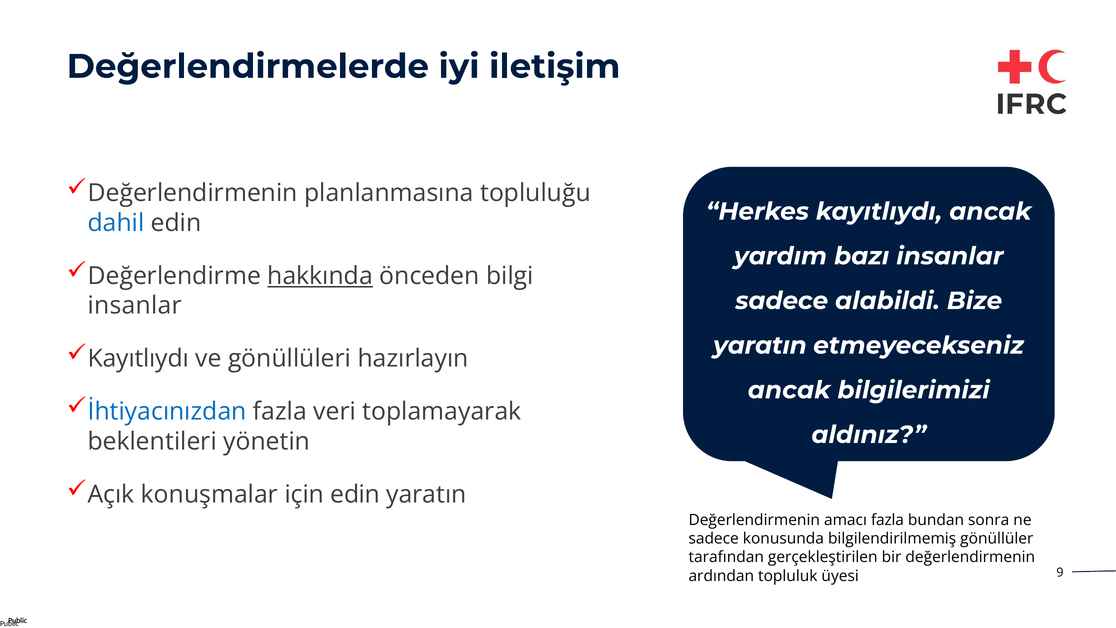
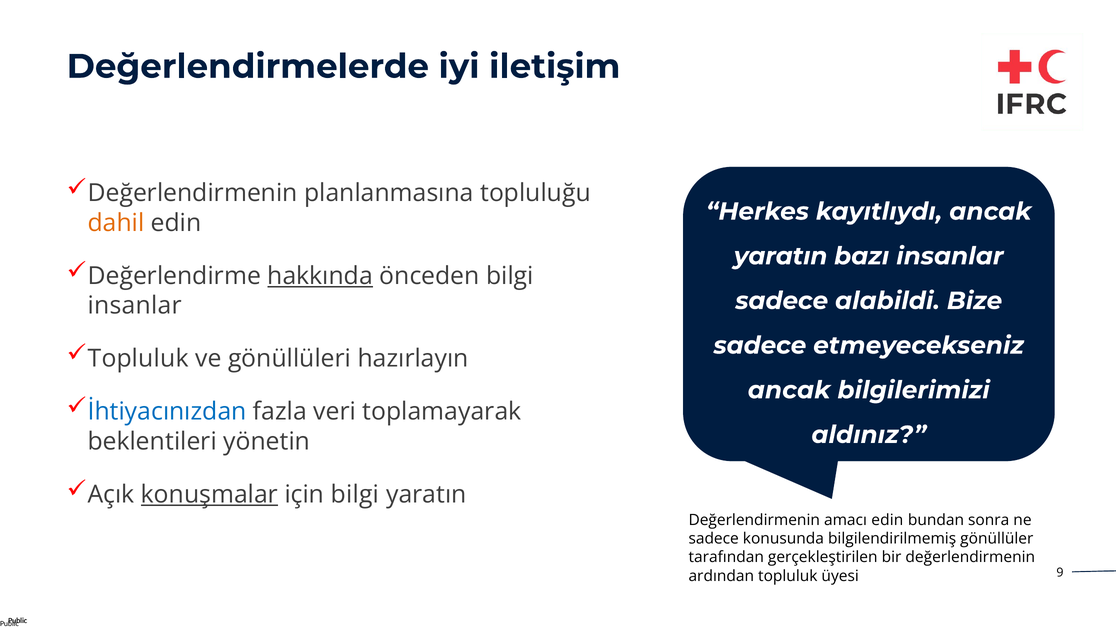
dahil colour: blue -> orange (116, 223)
yardım: yardım -> yaratın (781, 256)
yaratın: yaratın -> sadece (760, 345)
Kayıtlıydı: Kayıtlıydı -> Topluluk (138, 359)
konuşmalar underline: none -> present (209, 494)
için edin: edin -> bilgi (355, 494)
amacı fazla: fazla -> edin (887, 520)
